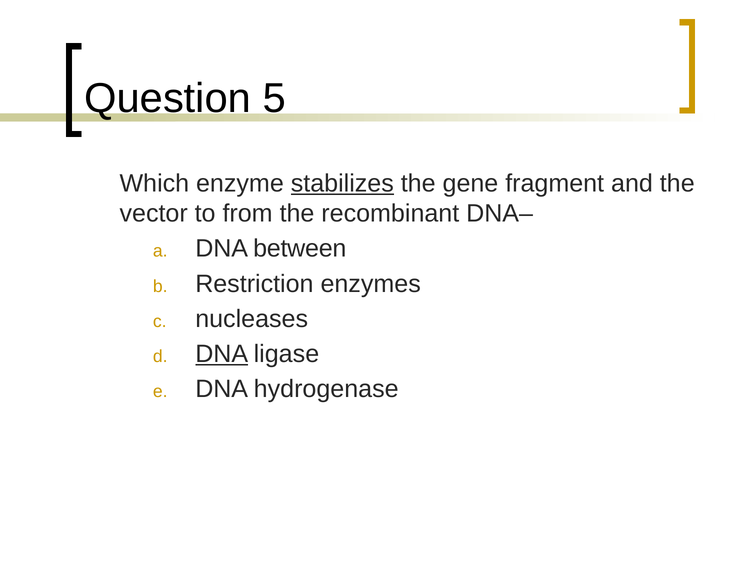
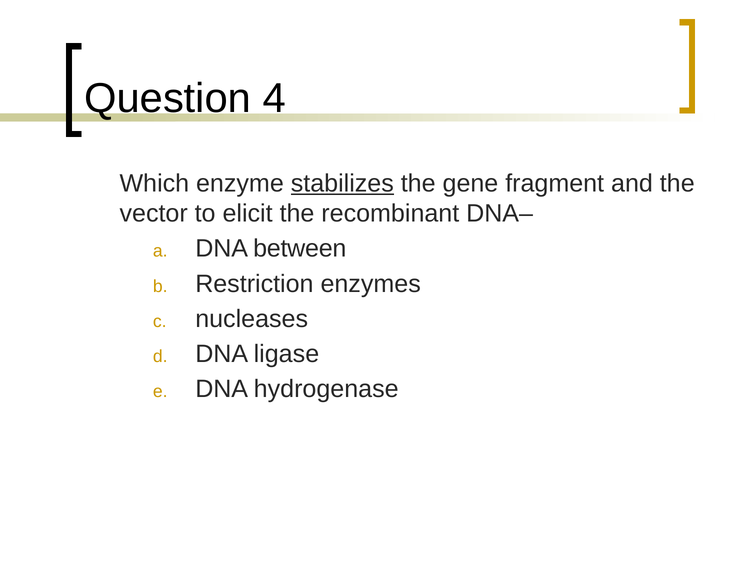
5: 5 -> 4 (274, 98)
from: from -> elicit (248, 214)
DNA underline: present -> none (222, 354)
